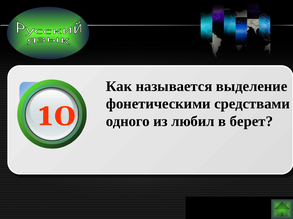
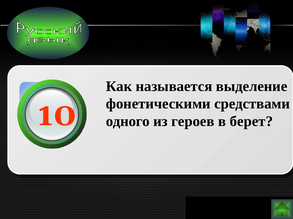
любил: любил -> героев (193, 122)
